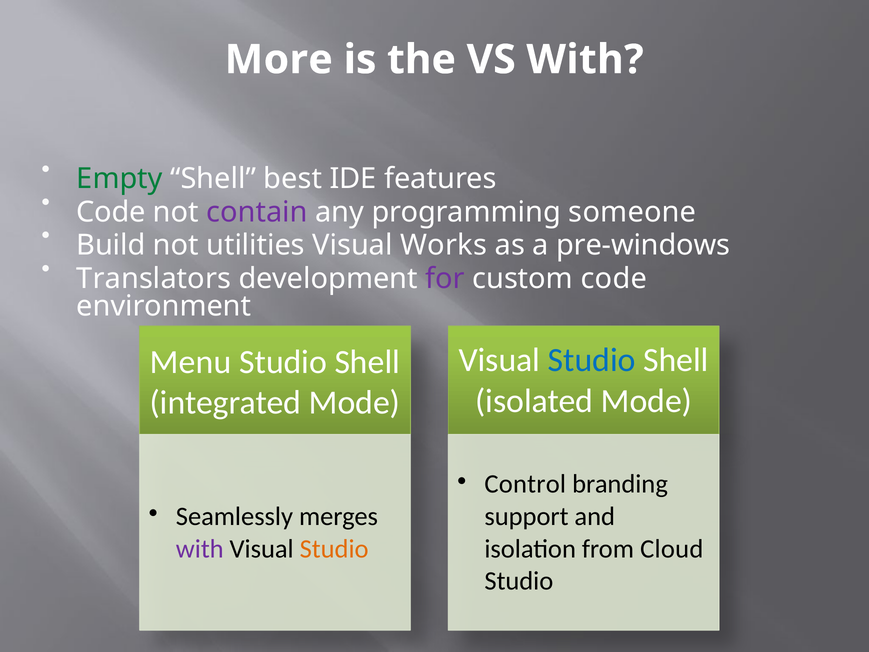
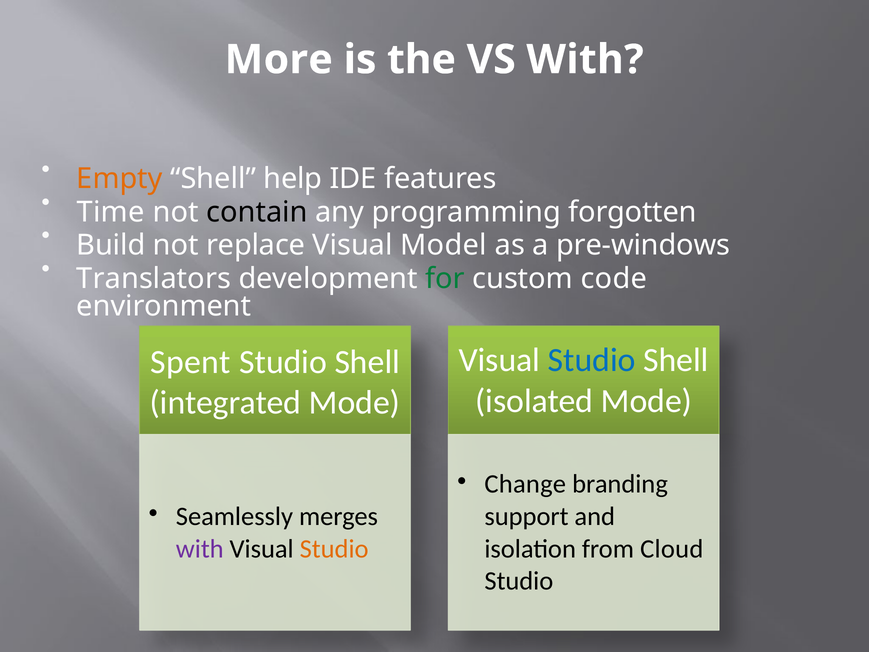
Empty colour: green -> orange (120, 179)
best: best -> help (293, 179)
Code: Code -> Time (111, 212)
contain colour: purple -> black (257, 212)
someone: someone -> forgotten (633, 212)
utilities: utilities -> replace (256, 245)
Works: Works -> Model (444, 245)
for colour: purple -> green (445, 278)
Menu: Menu -> Spent (191, 362)
Control: Control -> Change (525, 484)
